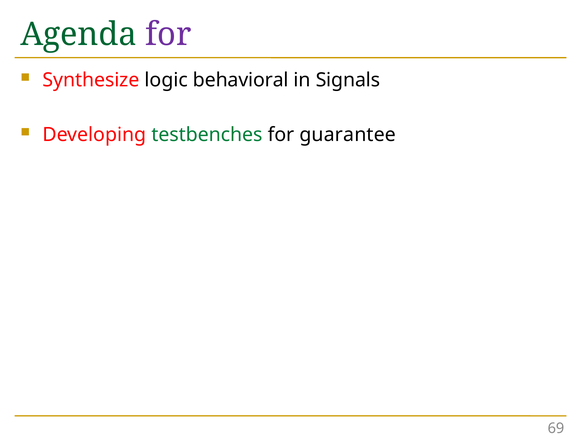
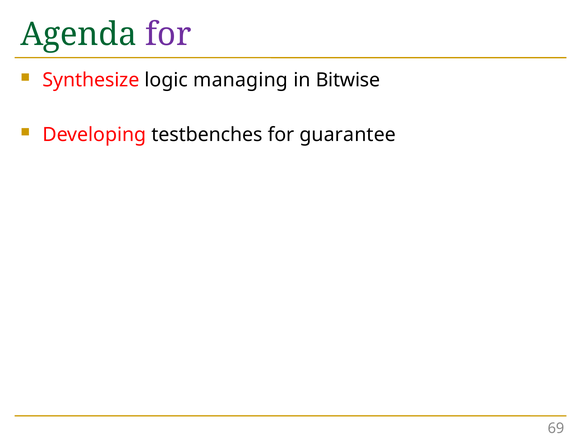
behavioral: behavioral -> managing (241, 80)
Signals: Signals -> Bitwise (348, 80)
testbenches colour: green -> black (207, 135)
